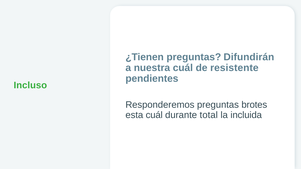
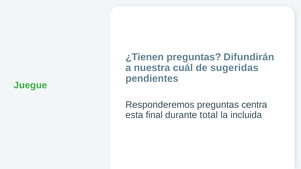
resistente: resistente -> sugeridas (234, 68)
Incluso: Incluso -> Juegue (30, 85)
brotes: brotes -> centra (254, 105)
esta cuál: cuál -> final (154, 115)
